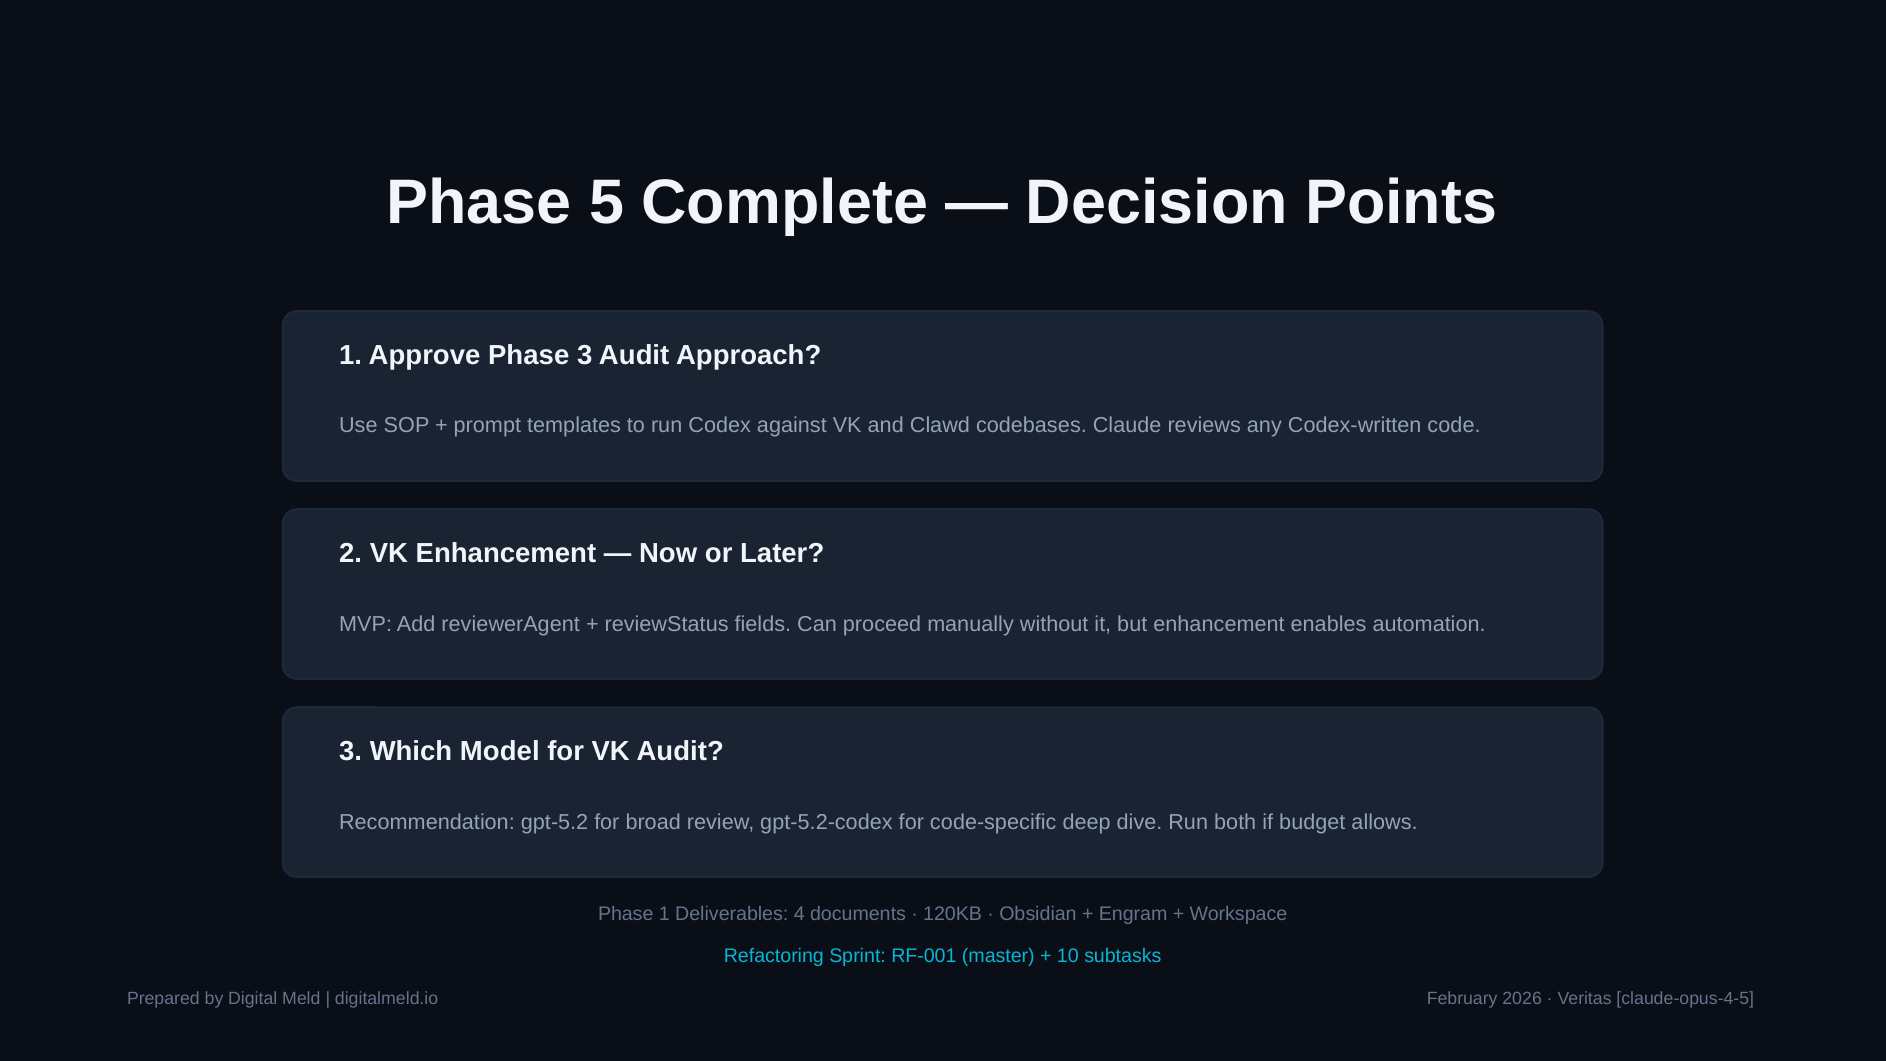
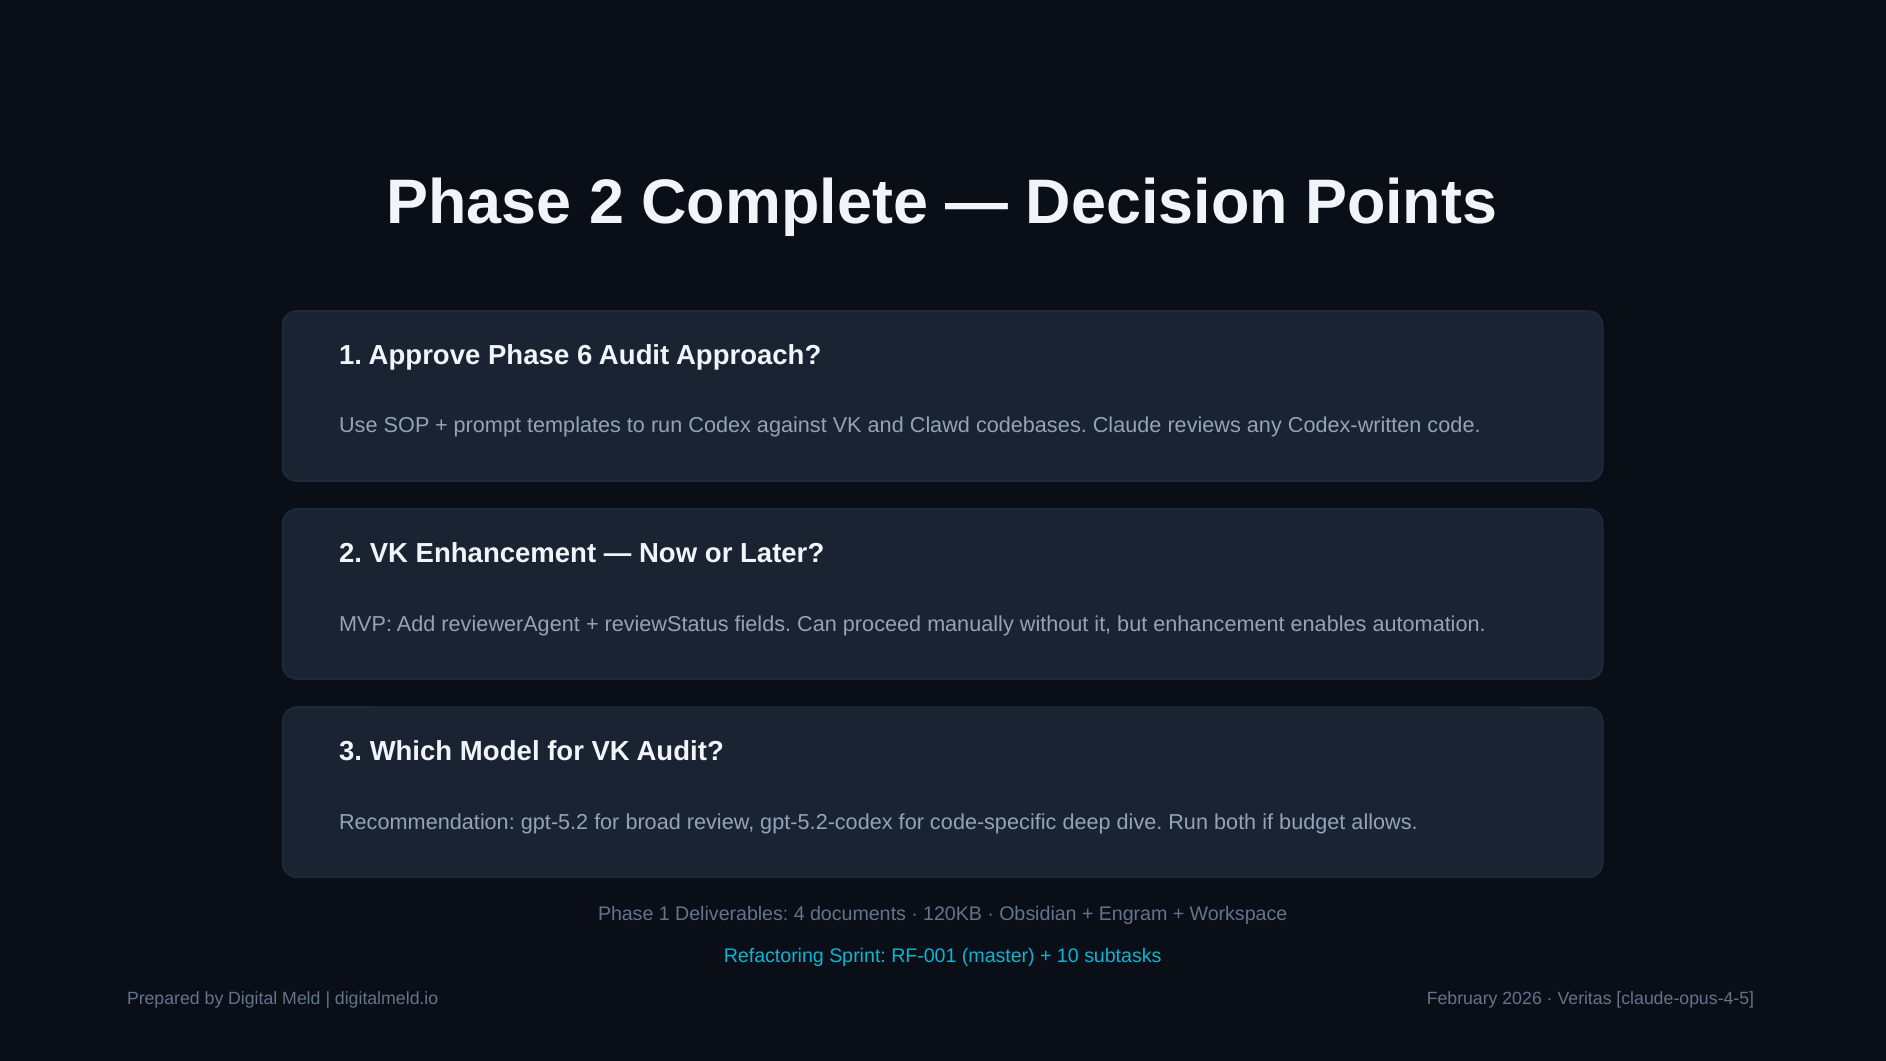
Phase 5: 5 -> 2 (607, 202)
Phase 3: 3 -> 6 (585, 355)
